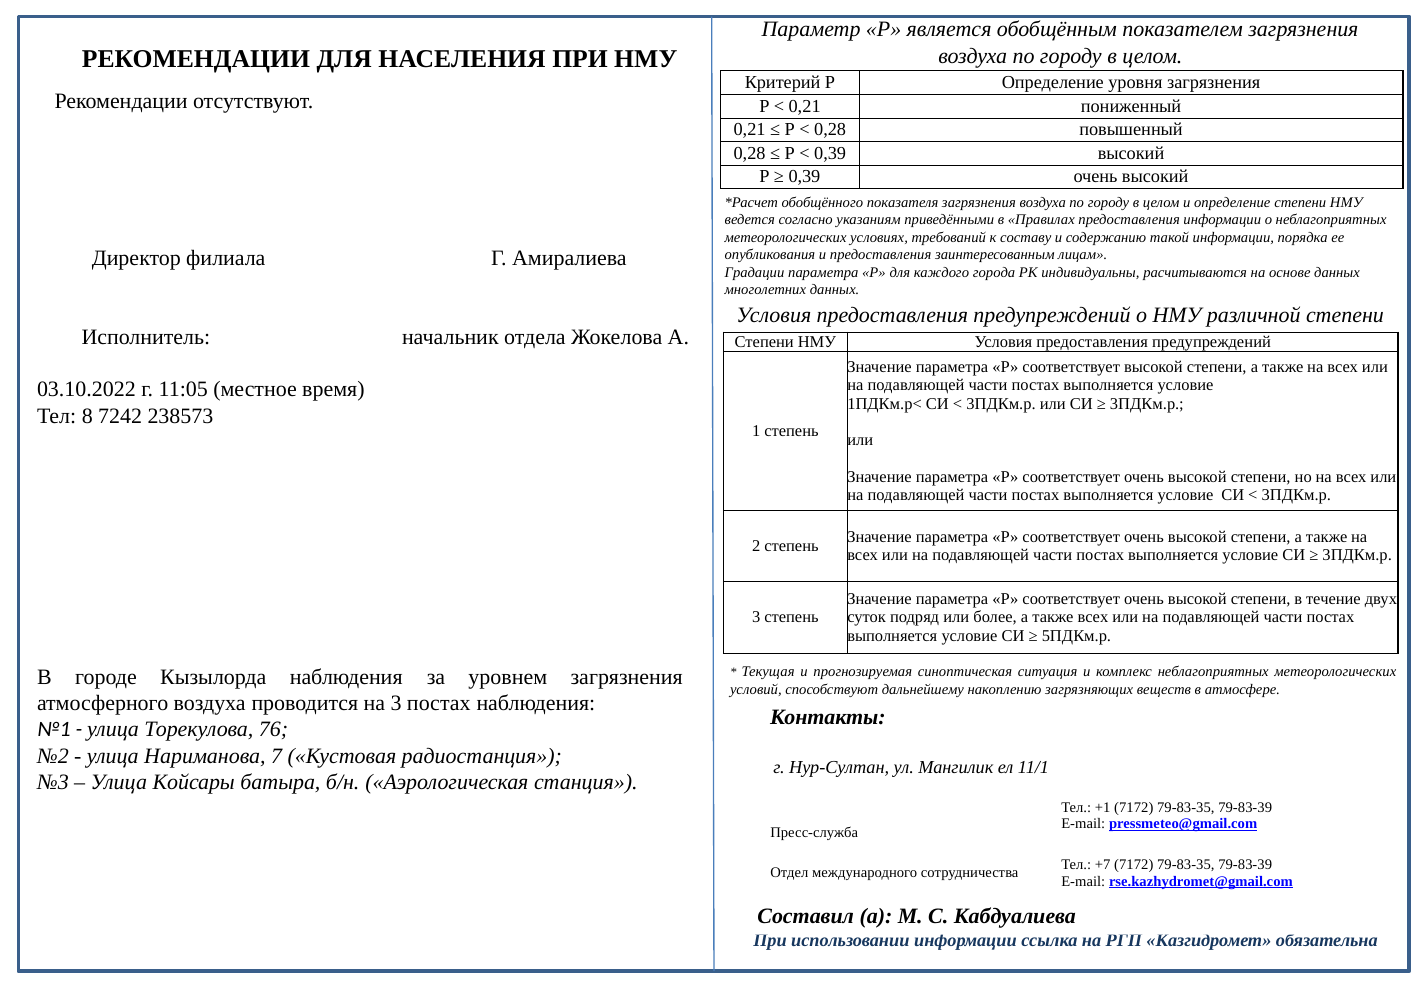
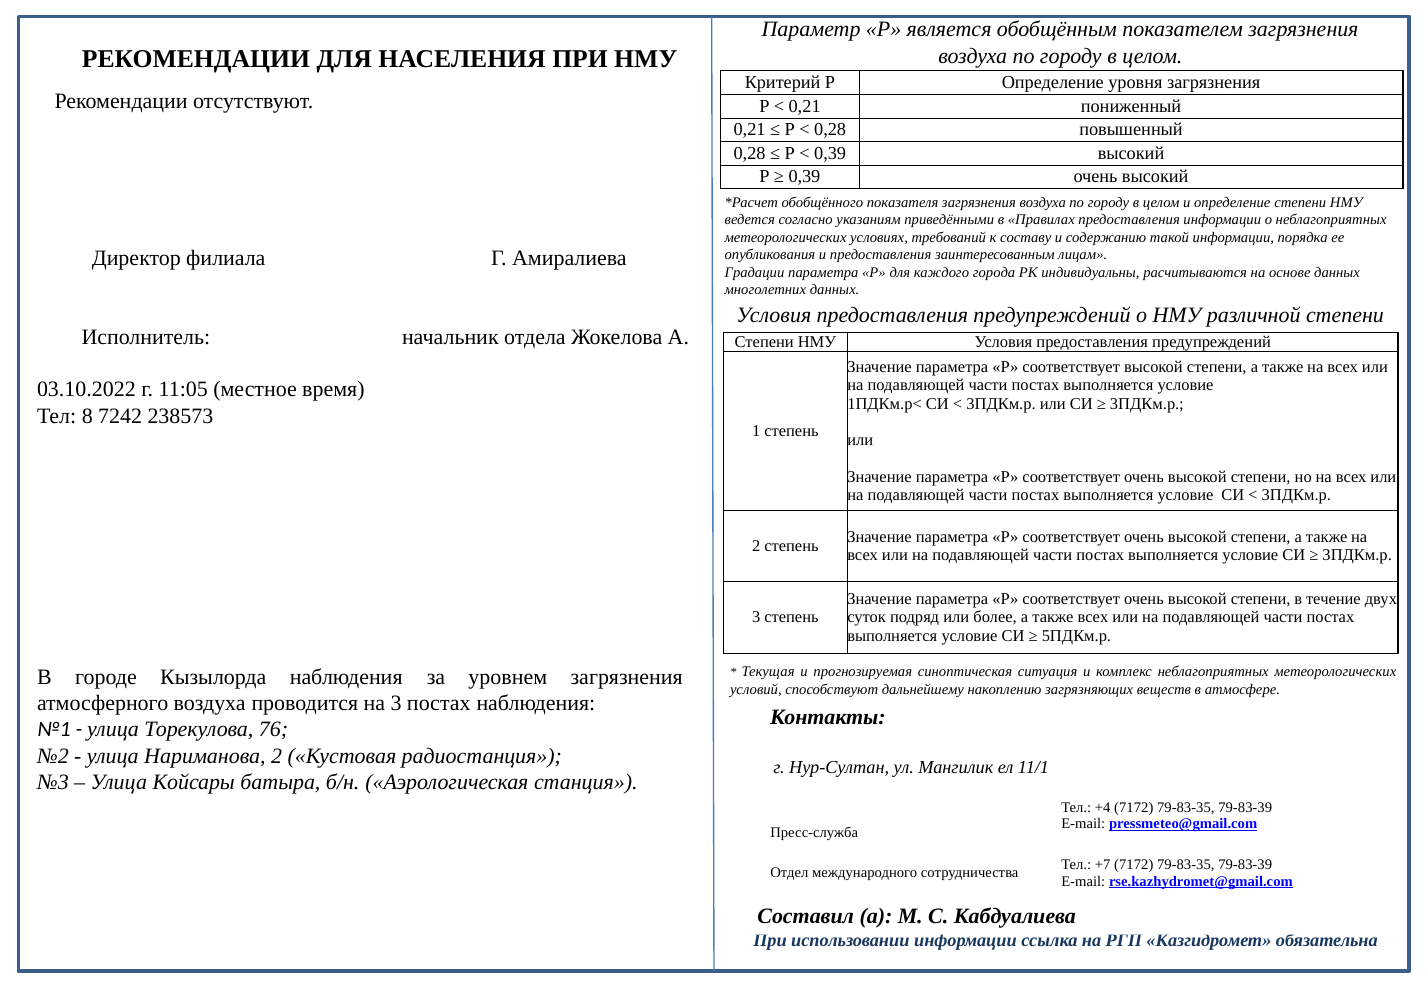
Нариманова 7: 7 -> 2 (277, 756)
+1: +1 -> +4 (1103, 808)
